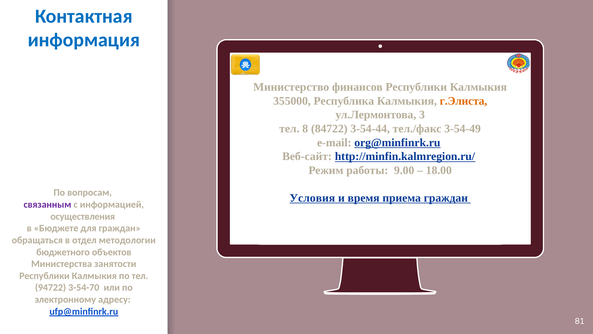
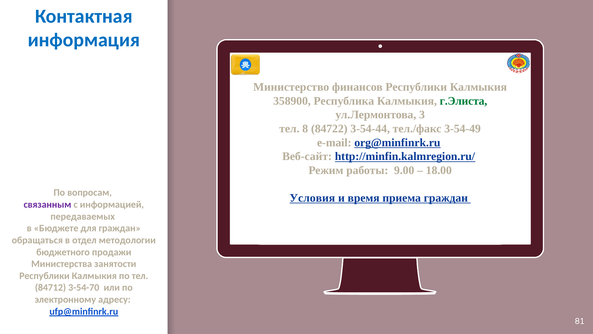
355000: 355000 -> 358900 (292, 101)
г.Элиста colour: orange -> green (463, 101)
осуществления: осуществления -> передаваемых (83, 216)
объектов: объектов -> продажи (112, 252)
94722: 94722 -> 84712 (50, 287)
